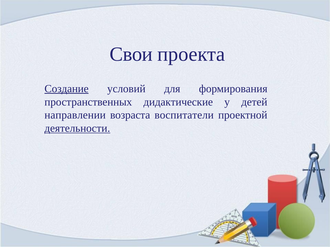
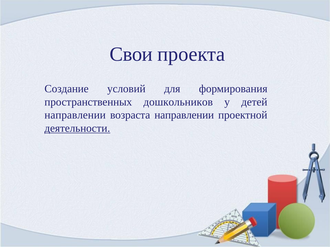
Создание underline: present -> none (67, 89)
дидактические: дидактические -> дошкольников (178, 102)
возраста воспитатели: воспитатели -> направлении (184, 115)
